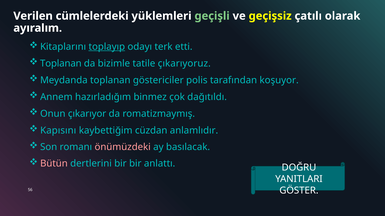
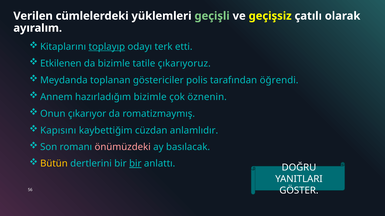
Toplanan: Toplanan -> Etkilenen (61, 64)
koşuyor: koşuyor -> öğrendi (279, 80)
hazırladığım binmez: binmez -> bizimle (150, 97)
dağıtıldı: dağıtıldı -> öznenin (207, 97)
Bütün colour: pink -> yellow (54, 164)
bir underline: none -> present (135, 164)
